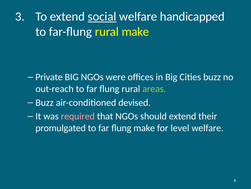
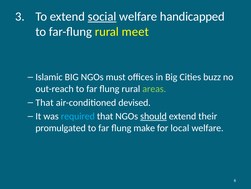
rural make: make -> meet (135, 32)
Private: Private -> Islamic (49, 77)
were: were -> must (116, 77)
Buzz: Buzz -> That (45, 102)
required colour: pink -> light blue (78, 116)
should underline: none -> present (154, 116)
level: level -> local (180, 128)
